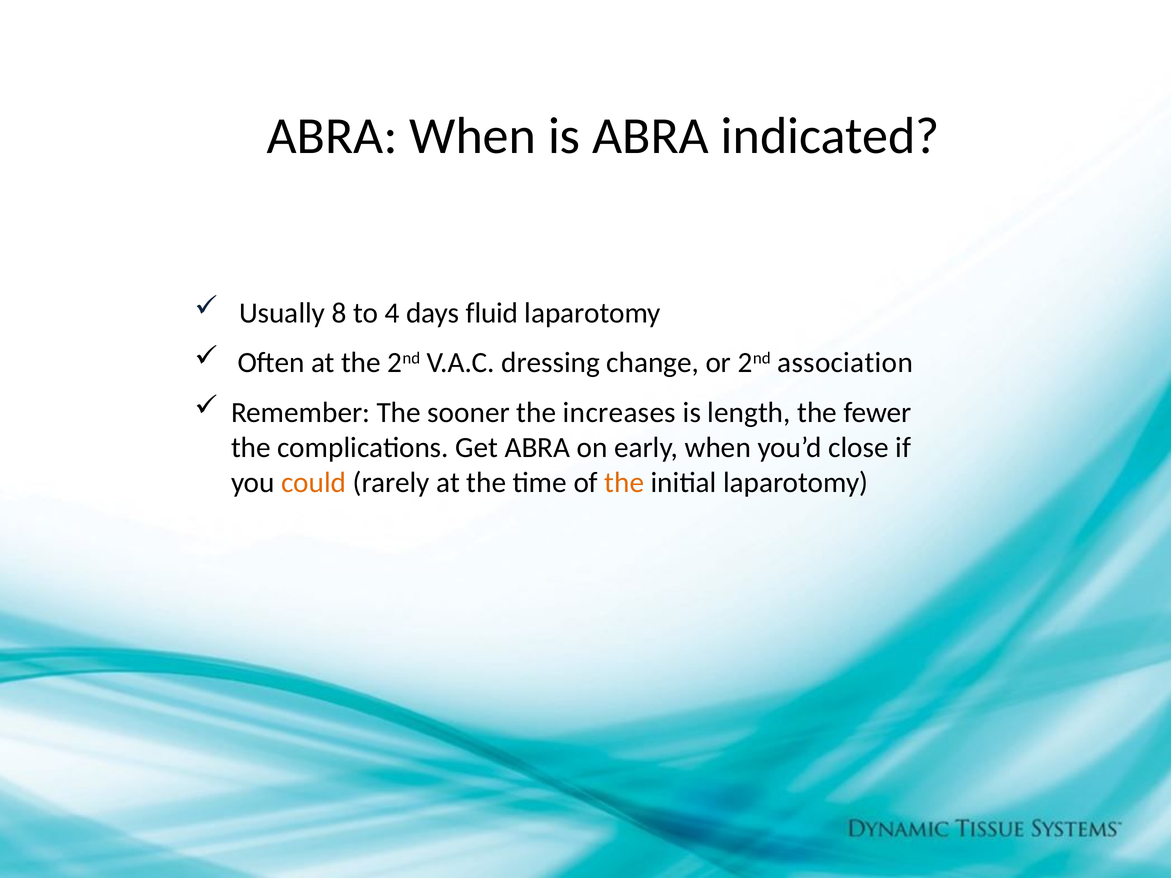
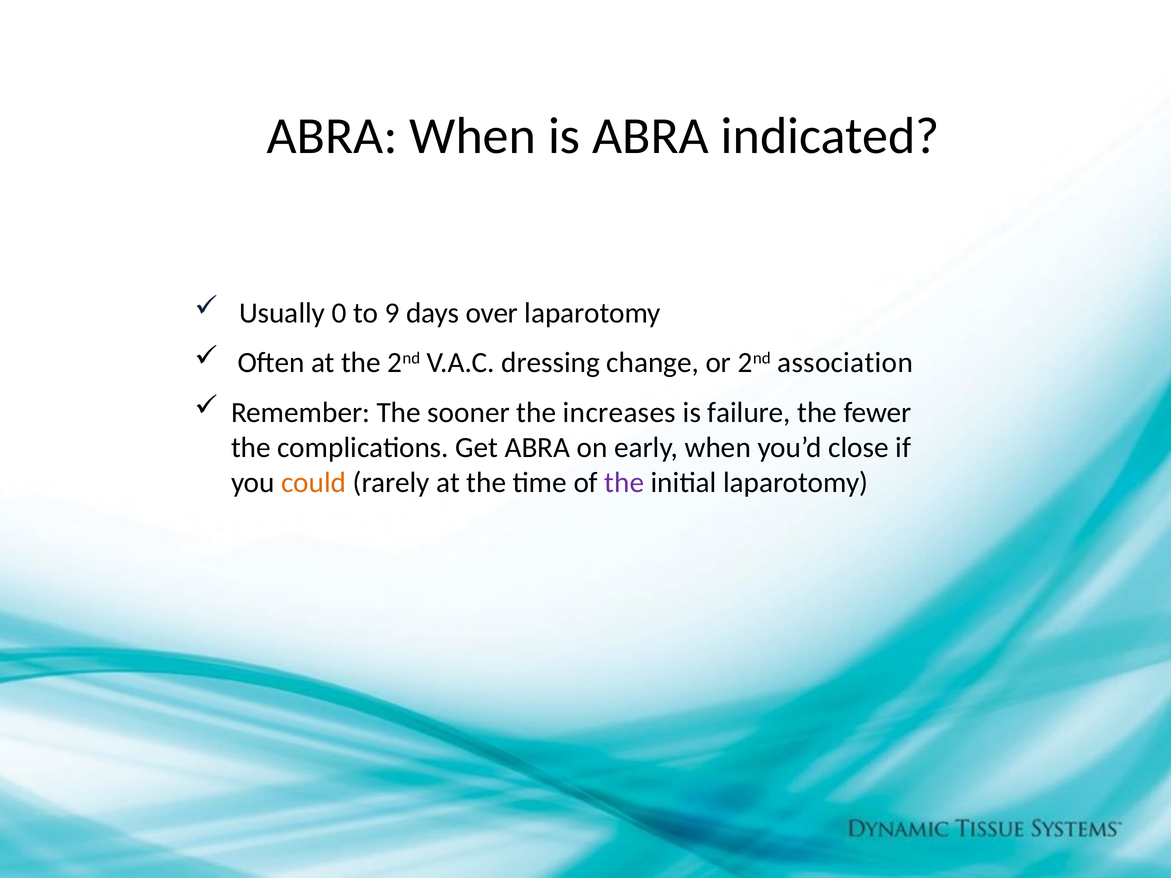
8: 8 -> 0 (339, 313)
4: 4 -> 9 (392, 313)
fluid: fluid -> over (492, 313)
length: length -> failure (749, 413)
the colour: orange -> purple (624, 483)
